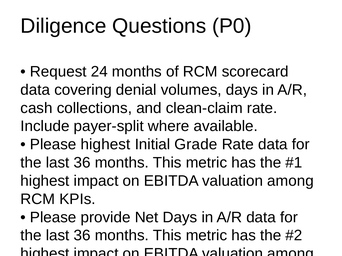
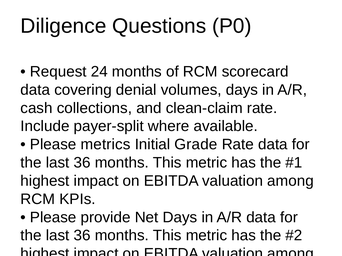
Please highest: highest -> metrics (106, 145)
